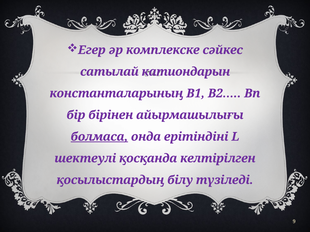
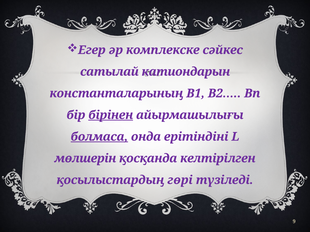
бірінен underline: none -> present (111, 115)
шектеулі: шектеулі -> мөлшерін (85, 159)
білу: білу -> гөрі (180, 180)
